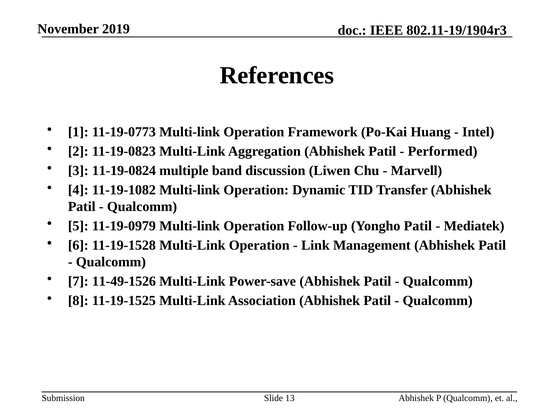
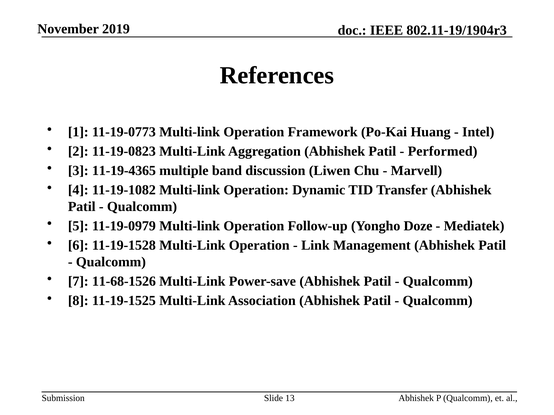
11-19-0824: 11-19-0824 -> 11-19-4365 (124, 171)
Yongho Patil: Patil -> Doze (418, 226)
11-49-1526: 11-49-1526 -> 11-68-1526 (124, 282)
